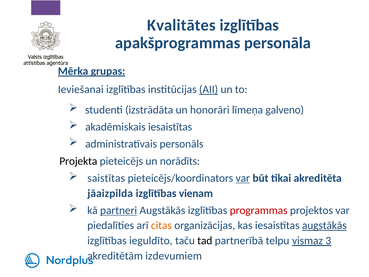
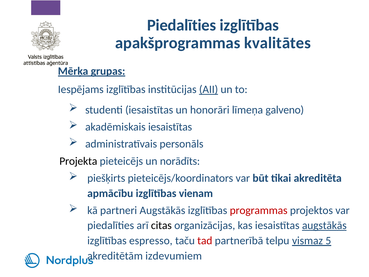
Kvalitātes: Kvalitātes -> Piedalīties (182, 25)
personāla: personāla -> kvalitātes (277, 43)
Ieviešanai: Ieviešanai -> Iespējams (81, 89)
studenti izstrādāta: izstrādāta -> iesaistītas (149, 110)
saistītas: saistītas -> piešķirts (106, 178)
var underline: present -> none (243, 178)
jāaizpilda: jāaizpilda -> apmācību (110, 193)
partneri underline: present -> none (119, 210)
citas colour: orange -> black (161, 225)
ieguldīto: ieguldīto -> espresso (151, 240)
tad colour: black -> red (205, 240)
3: 3 -> 5 (328, 240)
